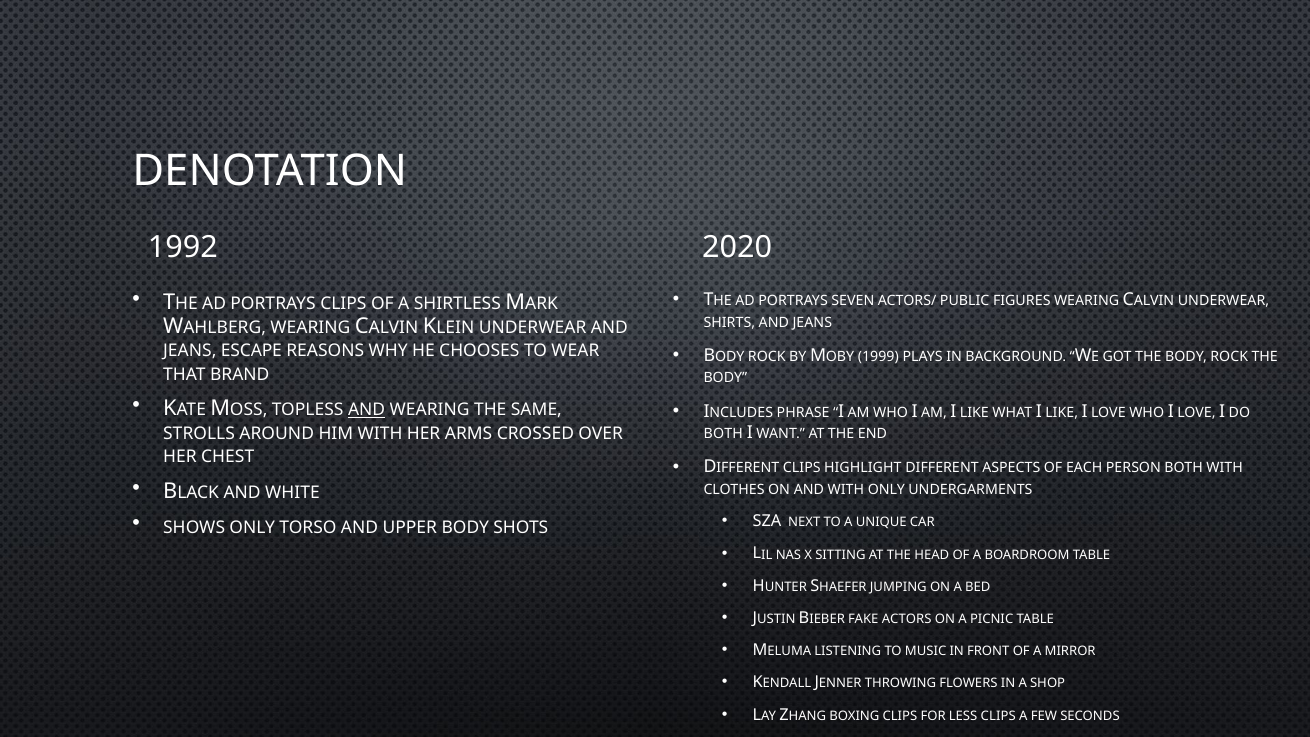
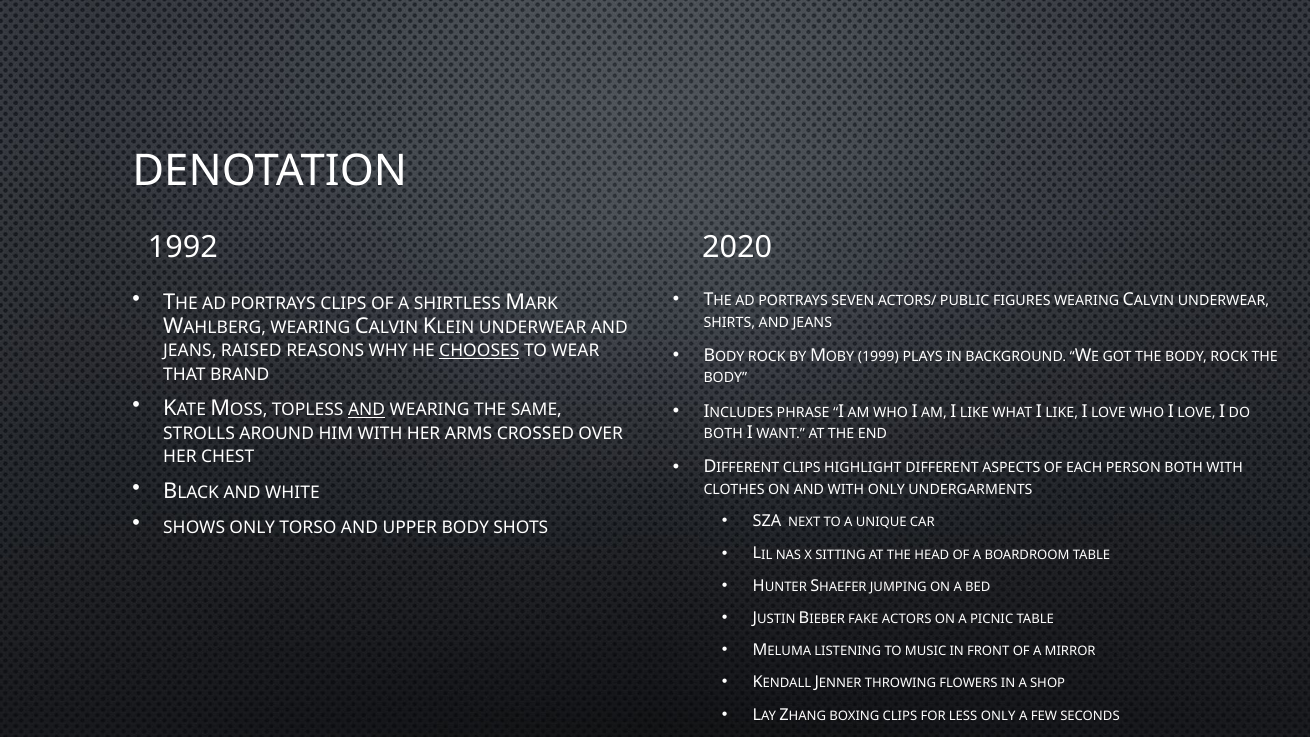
ESCAPE: ESCAPE -> RAISED (251, 351)
CHOOSES underline: none -> present (479, 351)
LESS CLIPS: CLIPS -> ONLY (998, 716)
